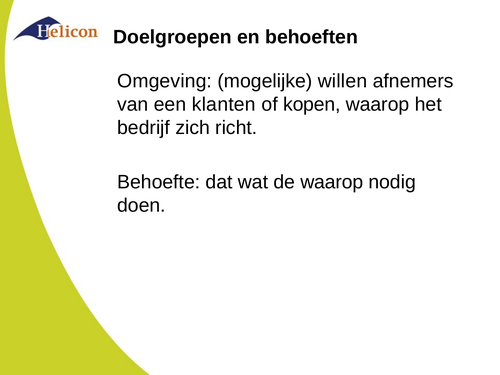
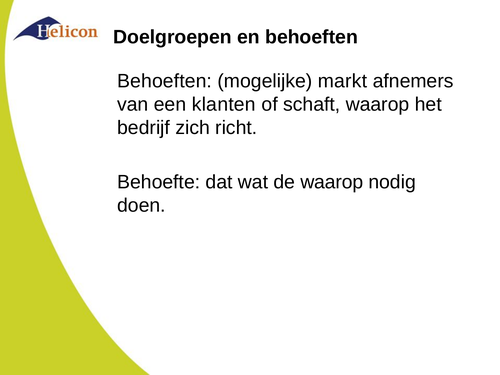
Omgeving: Omgeving -> Behoeften (165, 81)
willen: willen -> markt (342, 81)
kopen: kopen -> schaft (312, 104)
